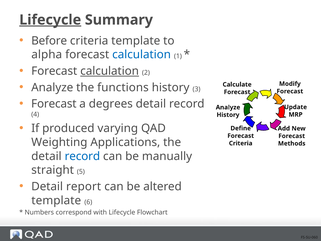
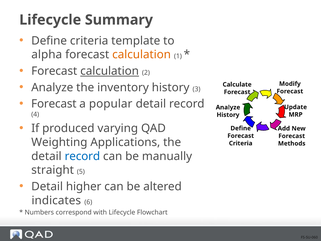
Lifecycle underline: present -> none (50, 20)
Before: Before -> Define (49, 41)
calculation colour: blue -> orange (142, 55)
functions: functions -> inventory (123, 87)
degrees: degrees -> popular (111, 104)
report: report -> higher (84, 186)
template: template -> indicates (56, 200)
